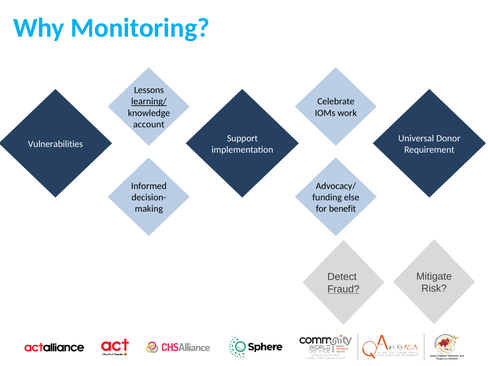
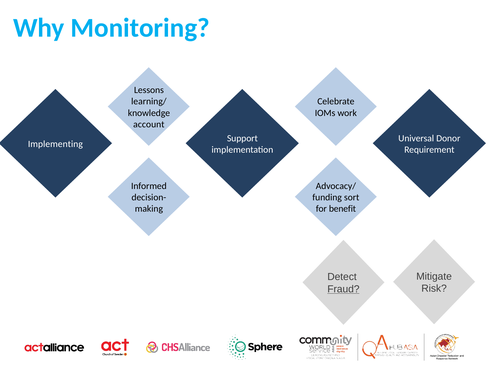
learning/ underline: present -> none (149, 101)
Vulnerabilities: Vulnerabilities -> Implementing (55, 144)
else: else -> sort (352, 197)
